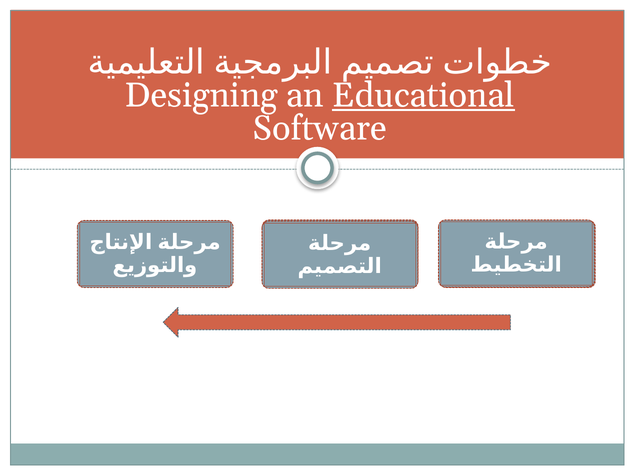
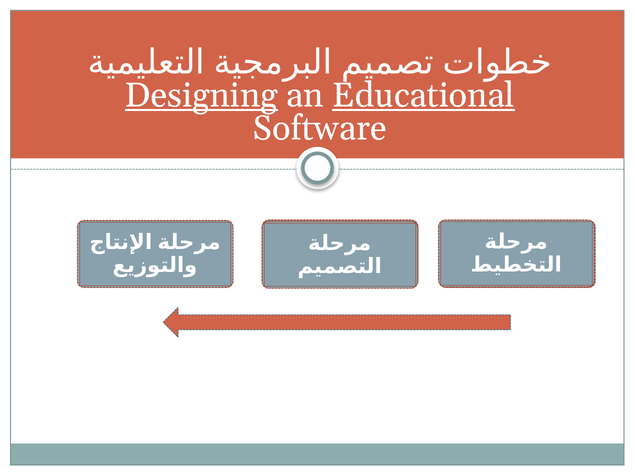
Designing underline: none -> present (201, 95)
